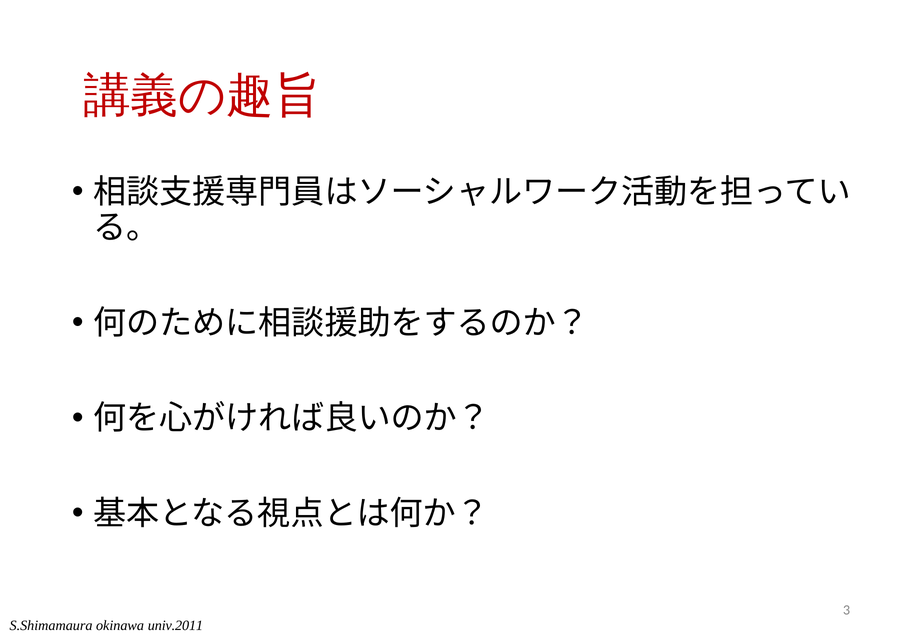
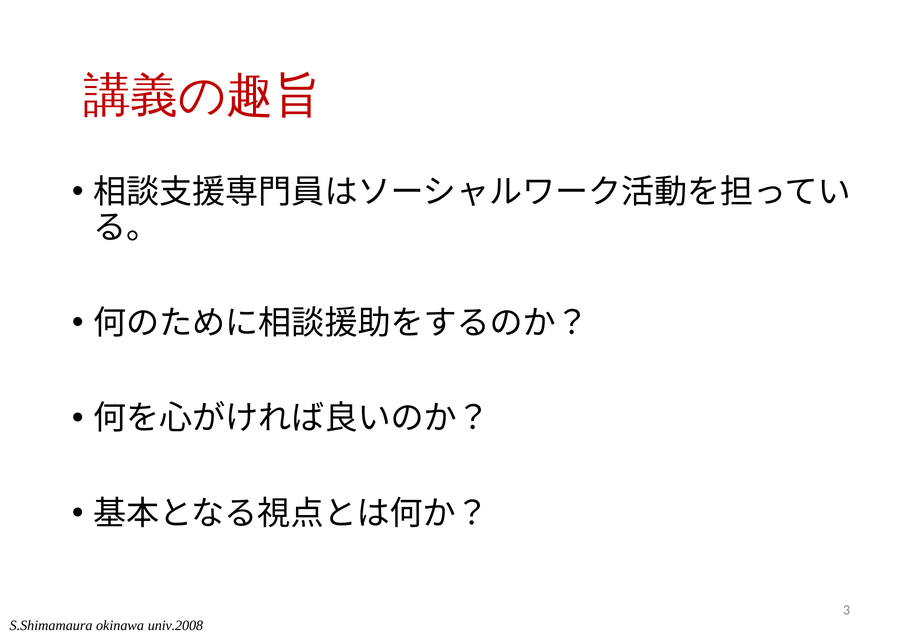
univ.2011: univ.2011 -> univ.2008 (175, 625)
